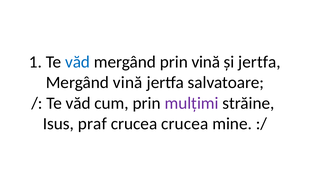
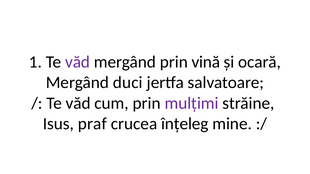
văd colour: blue -> purple (78, 62)
și jertfa: jertfa -> ocară (260, 62)
Mergând vină: vină -> duci (128, 83)
crucea crucea: crucea -> înțeleg (185, 124)
